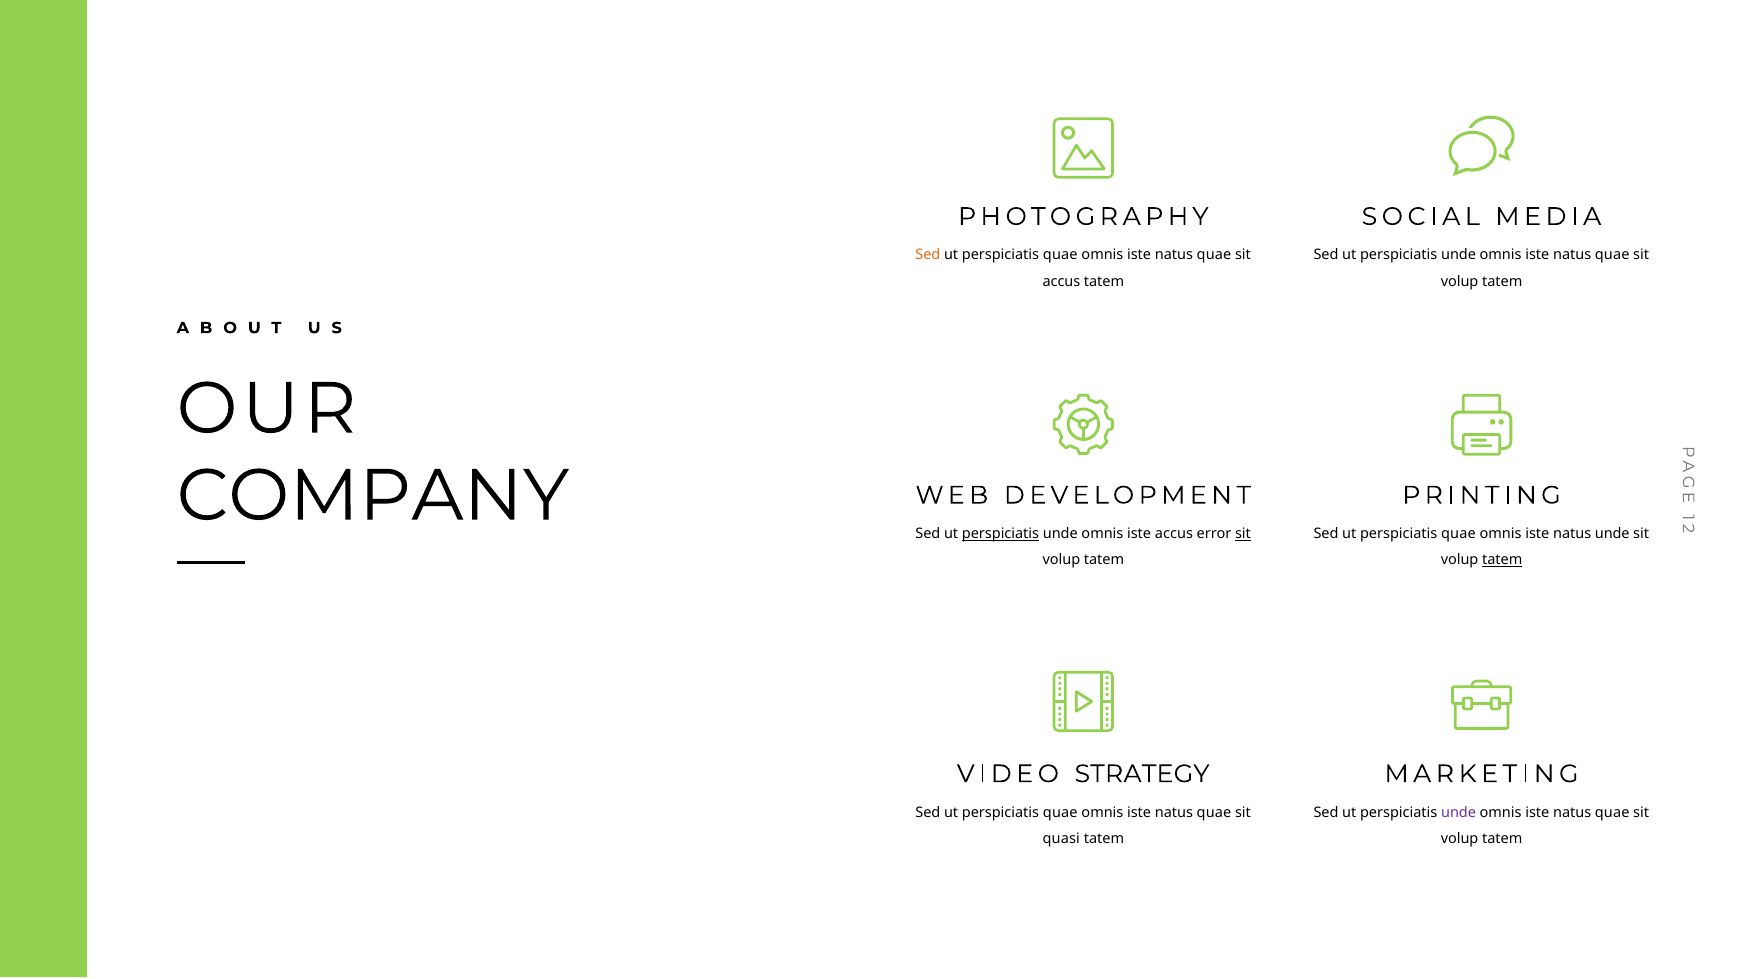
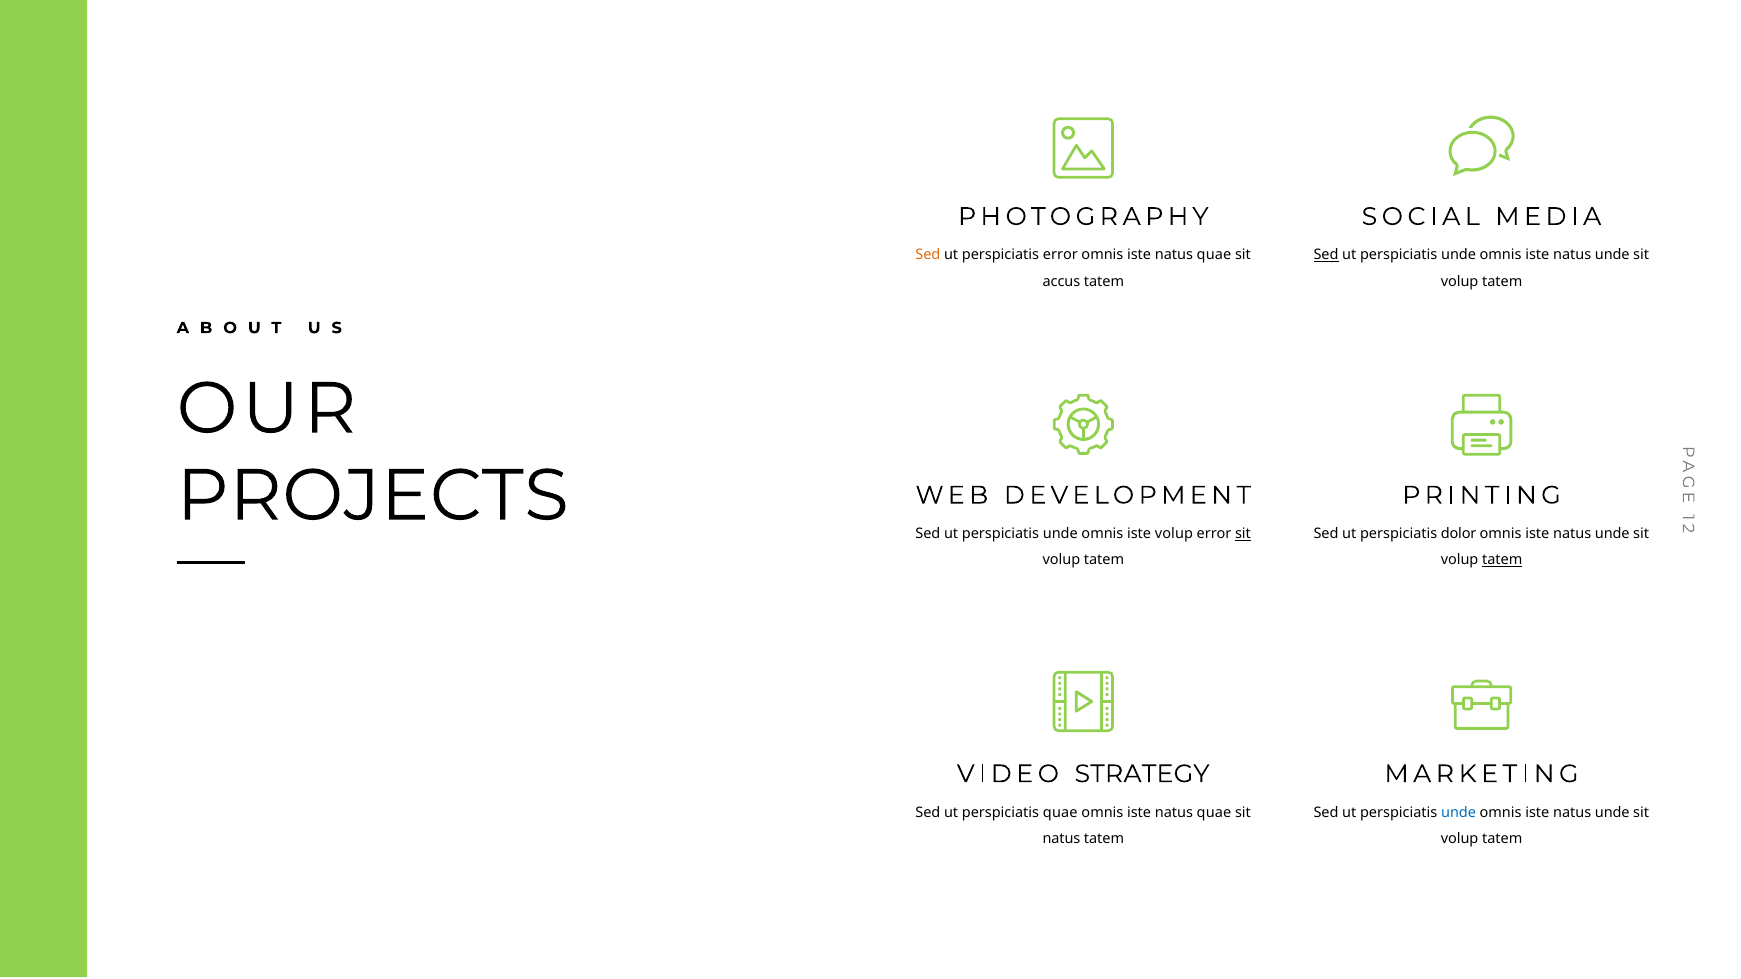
quae: quae -> error (1060, 255)
Sed underline: none -> present (1326, 255)
quae: quae -> unde (1612, 255)
COMPANY: COMPANY -> PROJECTS (373, 496)
perspiciatis underline: present -> none (1001, 534)
iste accus: accus -> volup (1174, 534)
quae: quae -> dolor (1459, 534)
unde colour: purple -> blue (1459, 813)
quae: quae -> unde (1612, 813)
quasi: quasi -> natus (1061, 839)
